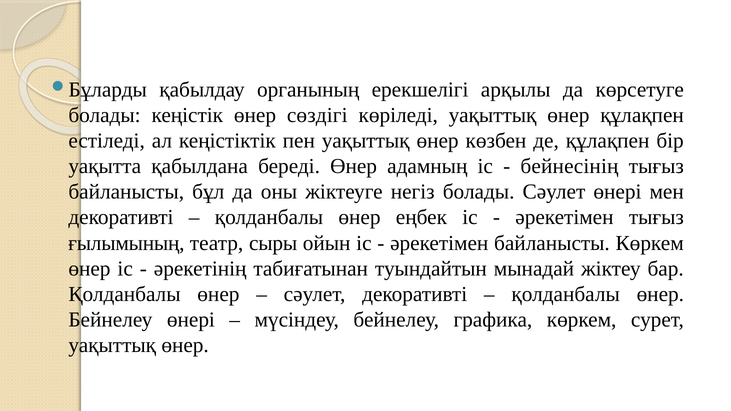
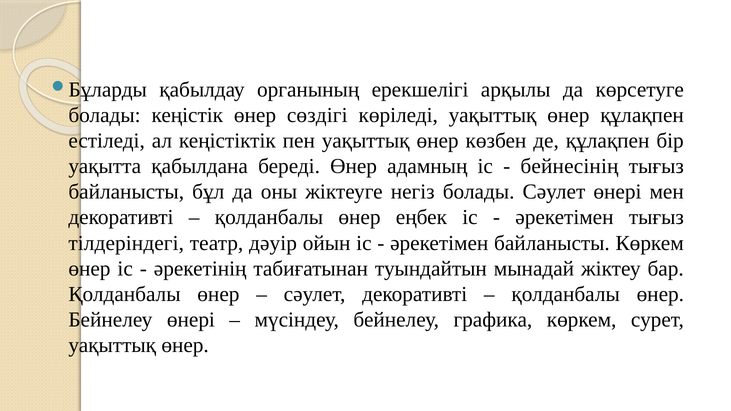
ғылымының: ғылымының -> тілдеріндегі (126, 243)
сыры: сыры -> дәуір (273, 243)
